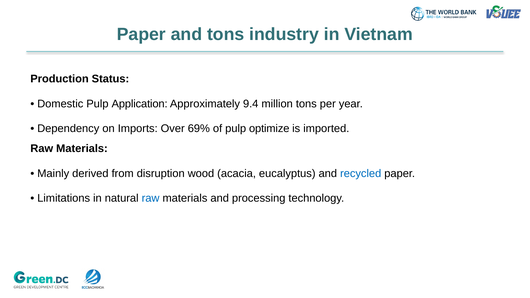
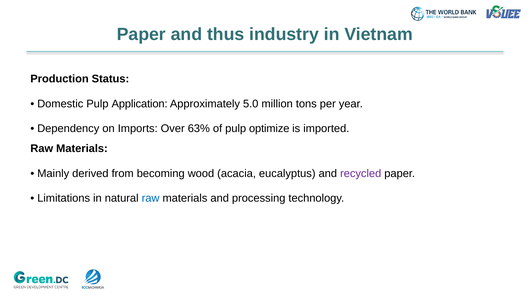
and tons: tons -> thus (226, 34)
9.4: 9.4 -> 5.0 (251, 104)
69%: 69% -> 63% (199, 129)
disruption: disruption -> becoming (161, 173)
recycled colour: blue -> purple (361, 173)
